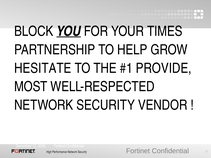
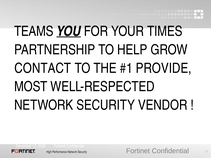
BLOCK: BLOCK -> TEAMS (34, 31)
HESITATE: HESITATE -> CONTACT (43, 68)
